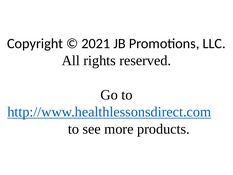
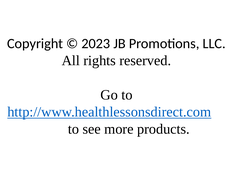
2021: 2021 -> 2023 (96, 43)
